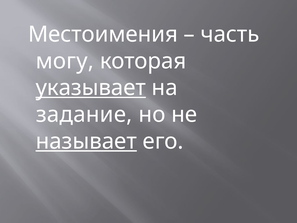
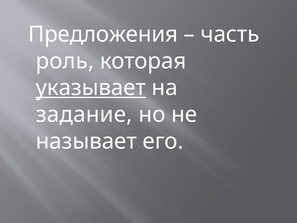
Местоимения: Местоимения -> Предложения (103, 34)
могу: могу -> роль (65, 61)
называет underline: present -> none (86, 141)
